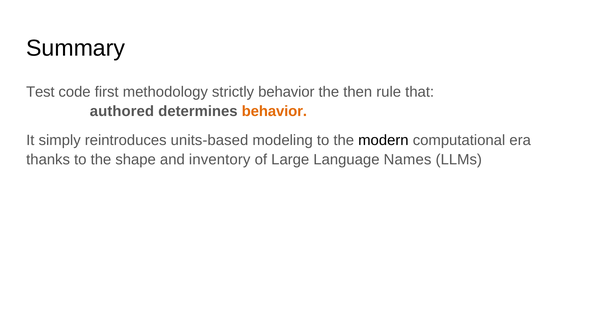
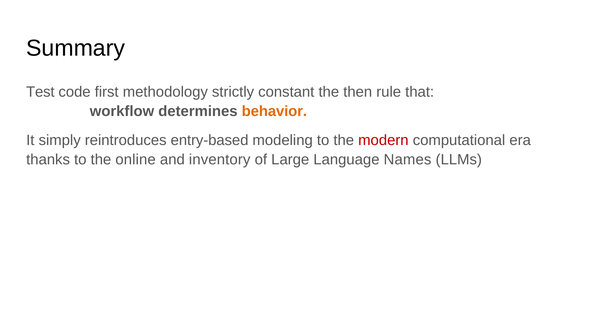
strictly behavior: behavior -> constant (286, 92)
authored: authored -> workflow (122, 111)
units-based: units-based -> entry-based (210, 140)
modern colour: black -> red (383, 140)
shape: shape -> online (136, 159)
